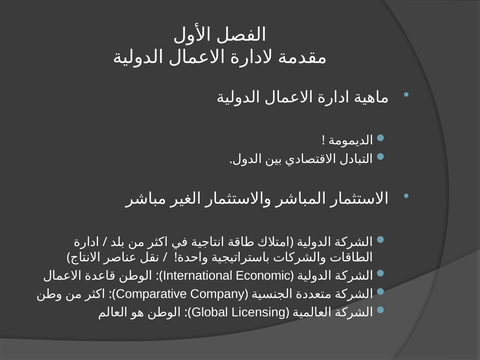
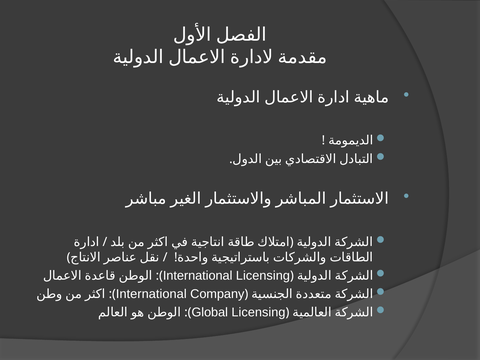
International Economic: Economic -> Licensing (263, 276)
Comparative: Comparative -> International (151, 294)
